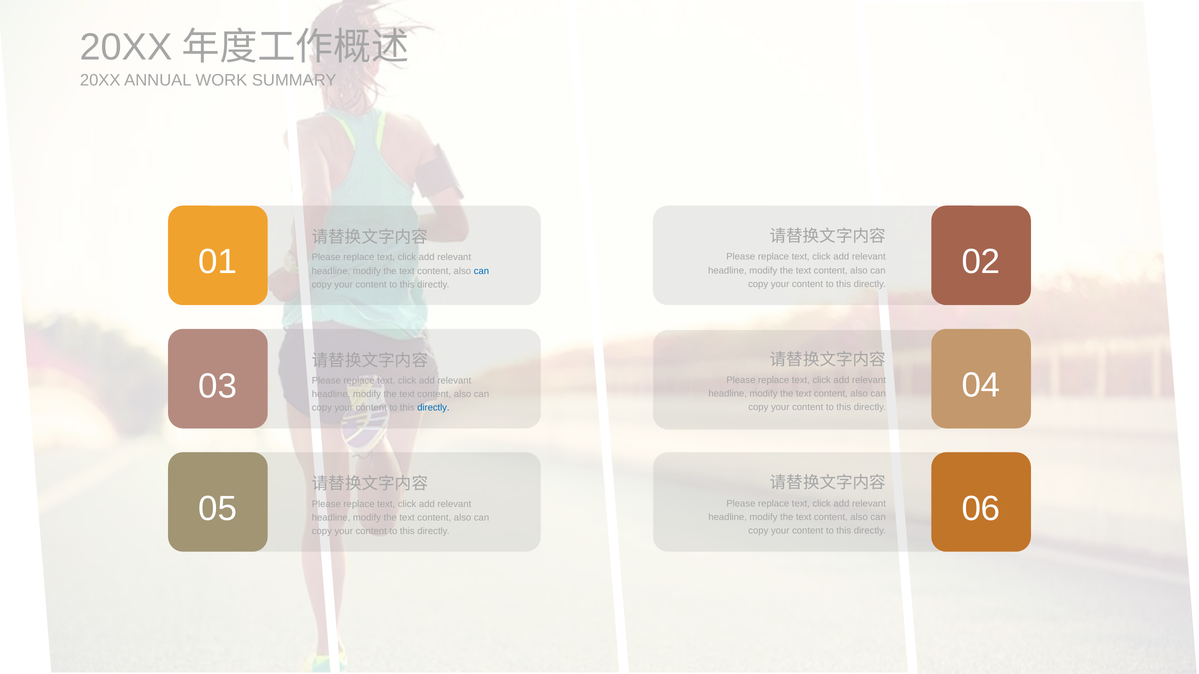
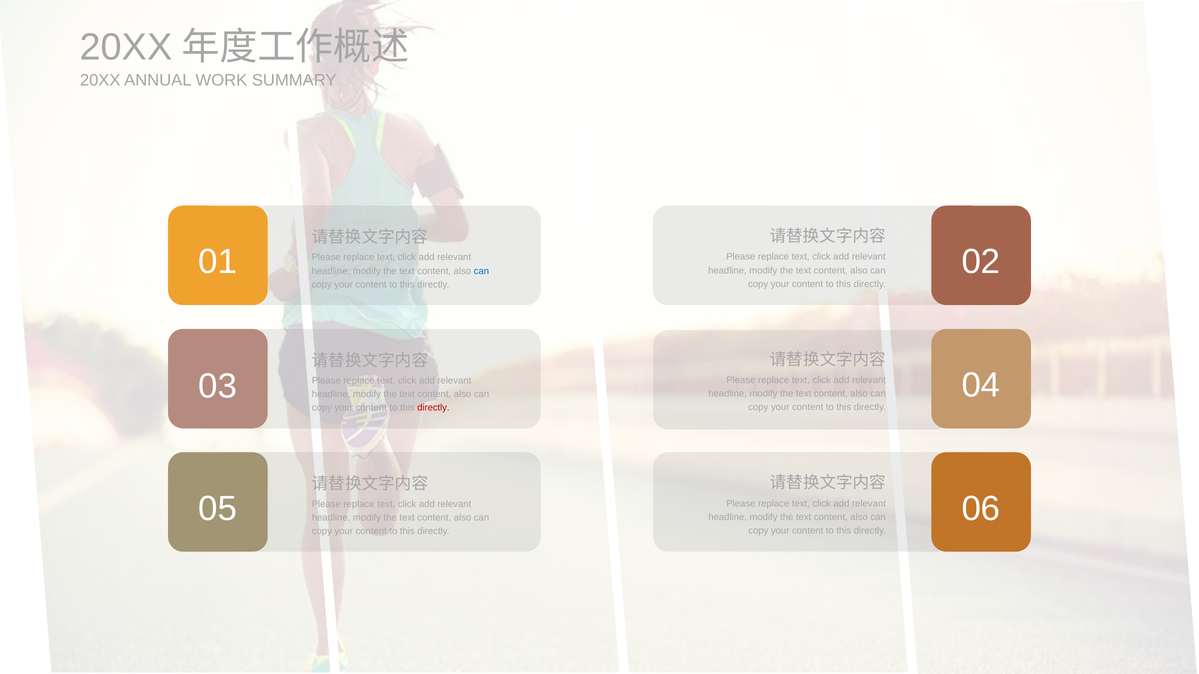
directly colour: blue -> red (433, 408)
